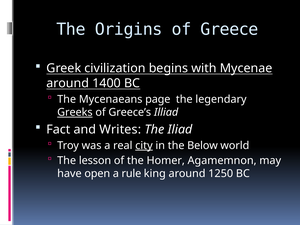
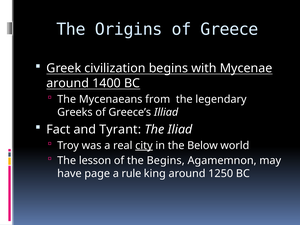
page: page -> from (158, 99)
Greeks underline: present -> none (75, 112)
Writes: Writes -> Tyrant (120, 129)
the Homer: Homer -> Begins (166, 161)
open: open -> page (97, 174)
